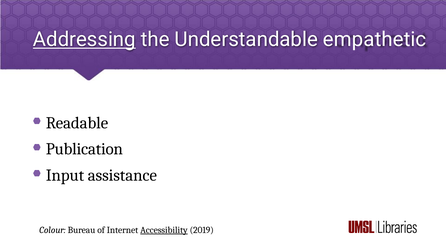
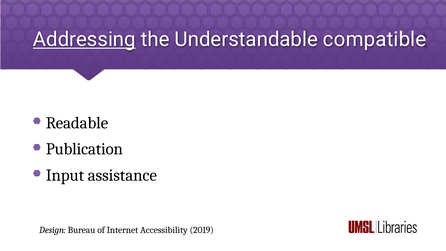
empathetic: empathetic -> compatible (375, 39)
Colour: Colour -> Design (53, 230)
Accessibility underline: present -> none (164, 230)
